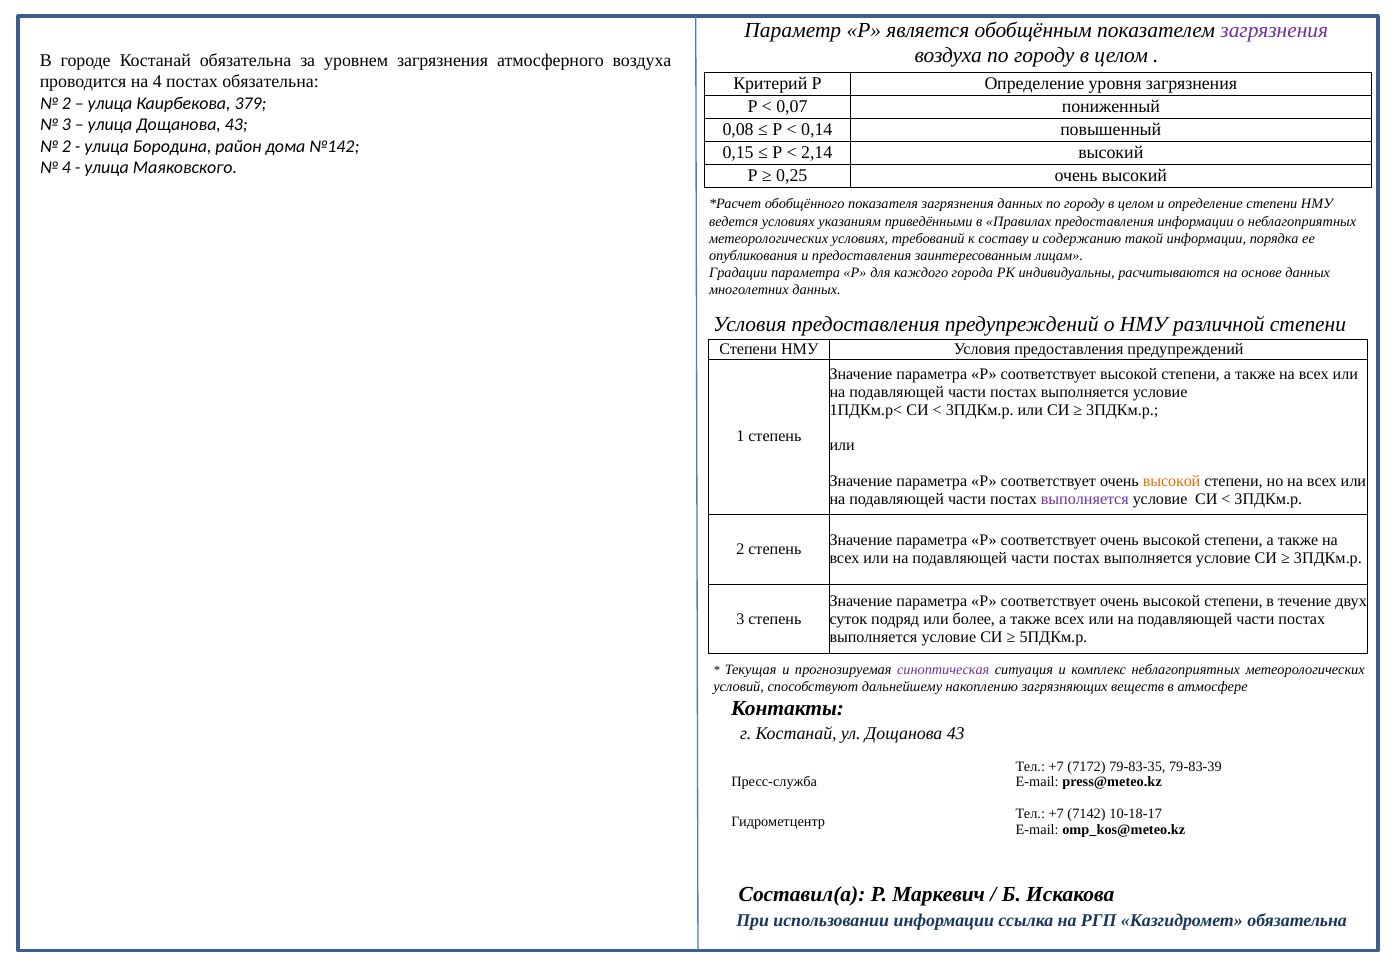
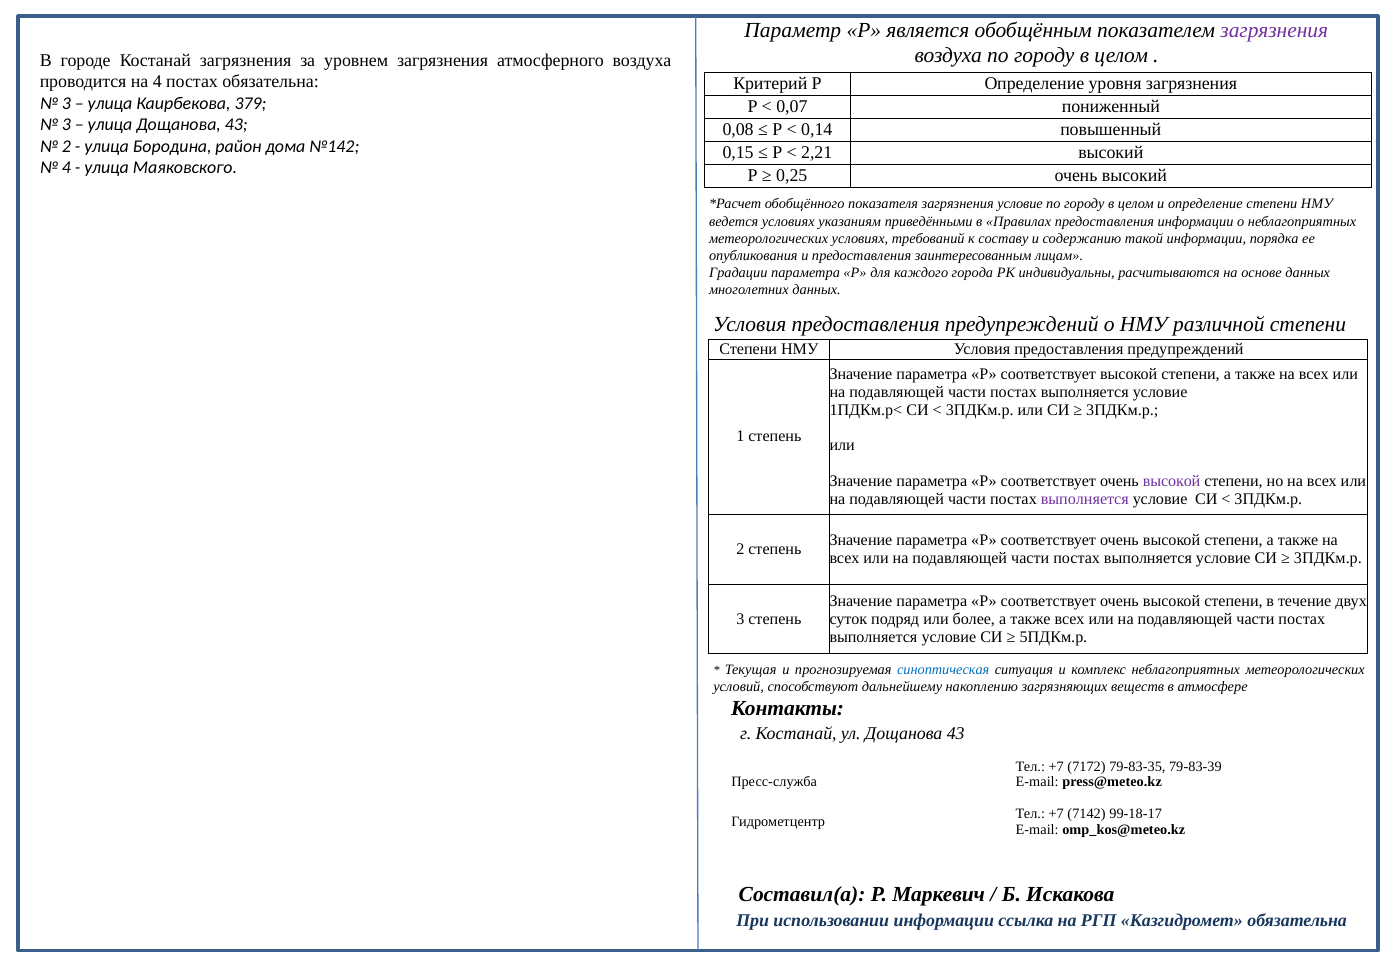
Костанай обязательна: обязательна -> загрязнения (246, 60)
2: 2 -> 3 (66, 103)
2,14: 2,14 -> 2,21 (817, 153)
загрязнения данных: данных -> условие (1020, 204)
высокой colour: orange -> purple (1172, 481)
синоптическая colour: purple -> blue (943, 669)
10-18-17: 10-18-17 -> 99-18-17 (1136, 813)
